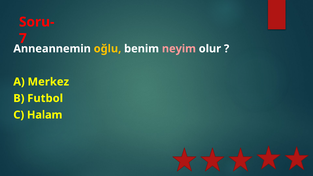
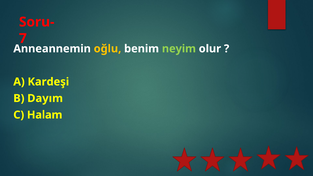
neyim colour: pink -> light green (179, 49)
Merkez: Merkez -> Kardeşi (48, 82)
Futbol: Futbol -> Dayım (45, 98)
